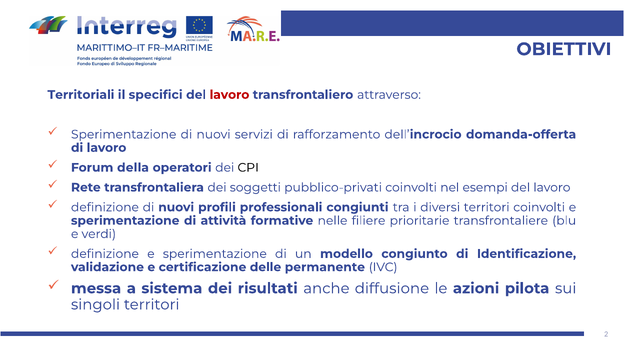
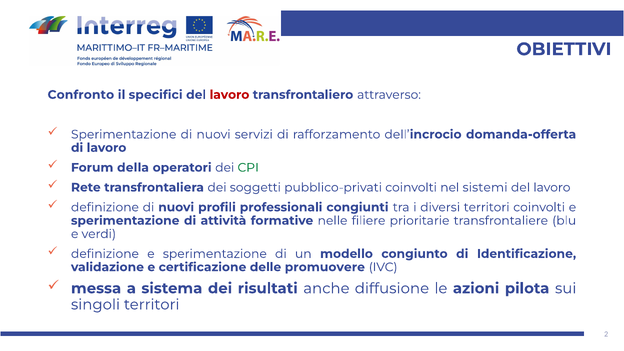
Territoriali: Territoriali -> Confronto (81, 95)
CPI colour: black -> green (248, 168)
esempi: esempi -> sistemi (485, 187)
permanente: permanente -> promuovere (325, 267)
